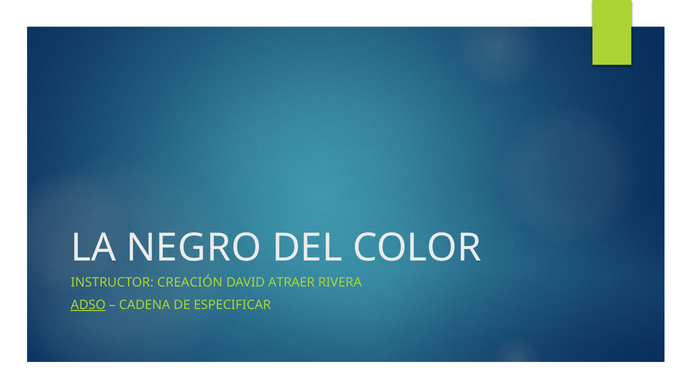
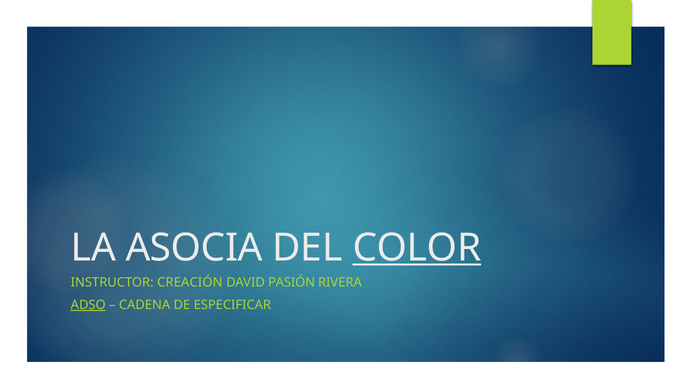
NEGRO: NEGRO -> ASOCIA (194, 248)
COLOR underline: none -> present (417, 248)
ATRAER: ATRAER -> PASIÓN (292, 282)
